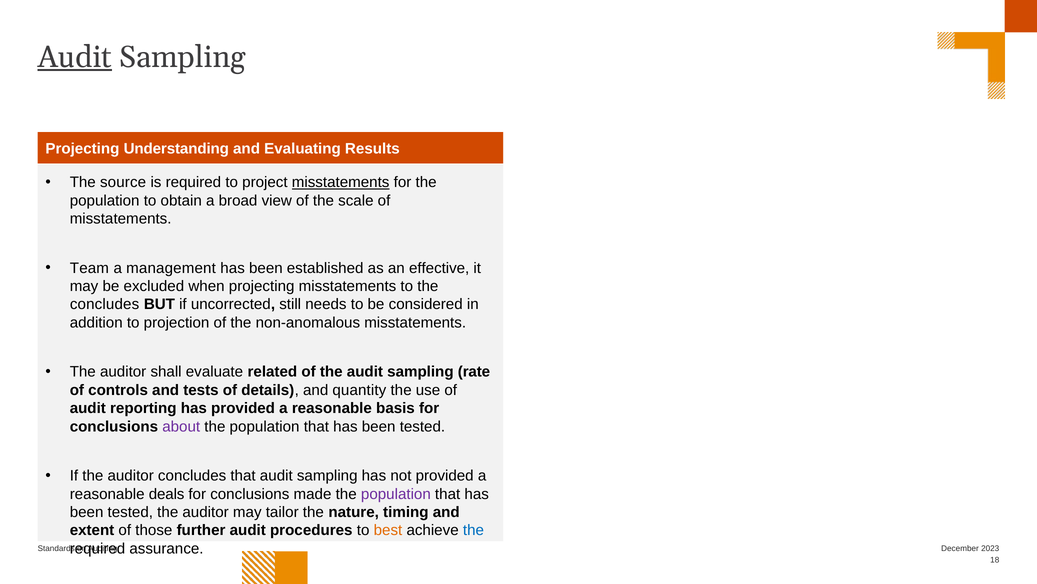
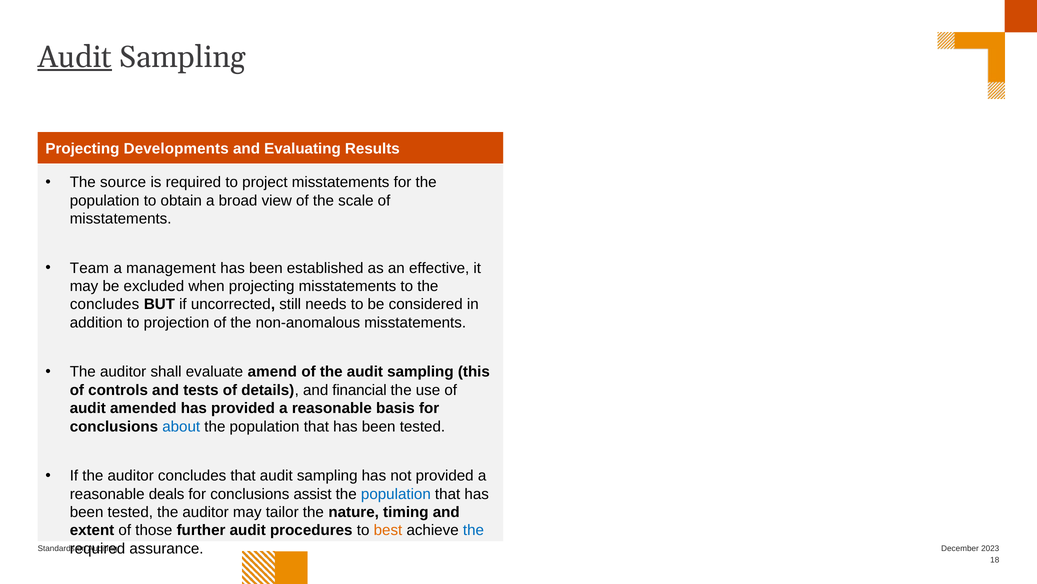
Understanding: Understanding -> Developments (176, 149)
misstatements underline: present -> none (341, 182)
related: related -> amend (272, 372)
rate: rate -> this (474, 372)
quantity: quantity -> financial (359, 390)
reporting: reporting -> amended (143, 408)
about colour: purple -> blue (181, 426)
made: made -> assist (313, 493)
population colour: purple -> blue (396, 493)
